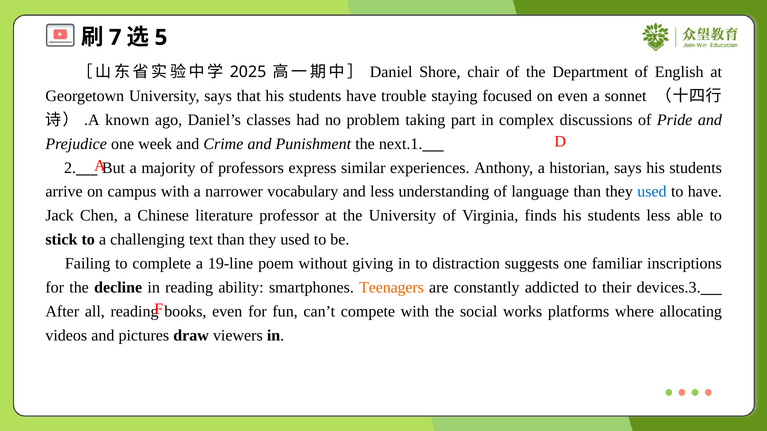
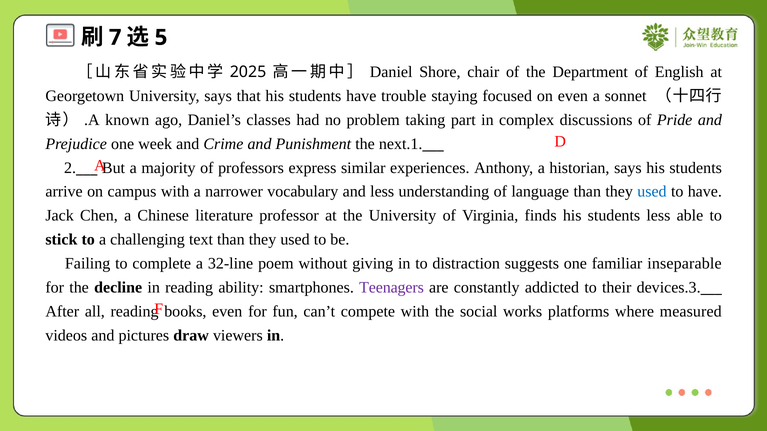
19-line: 19-line -> 32-line (231, 264)
inscriptions: inscriptions -> inseparable (684, 264)
Teenagers colour: orange -> purple (392, 288)
allocating: allocating -> measured (691, 312)
